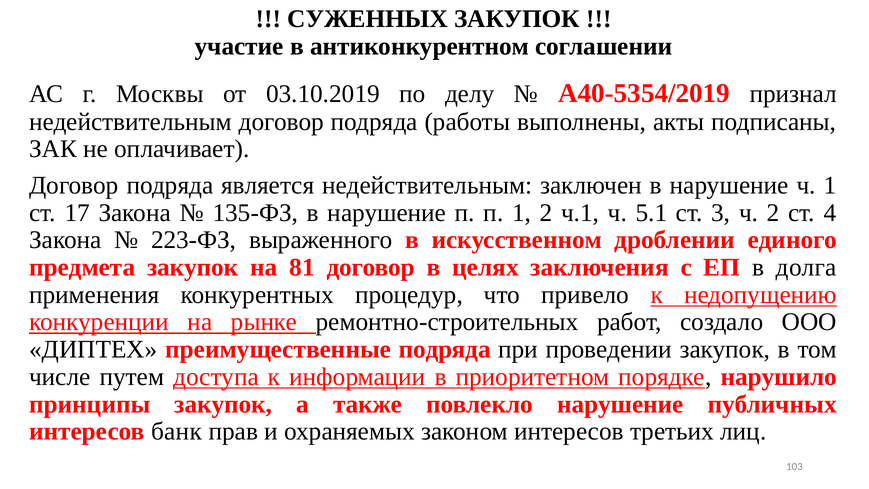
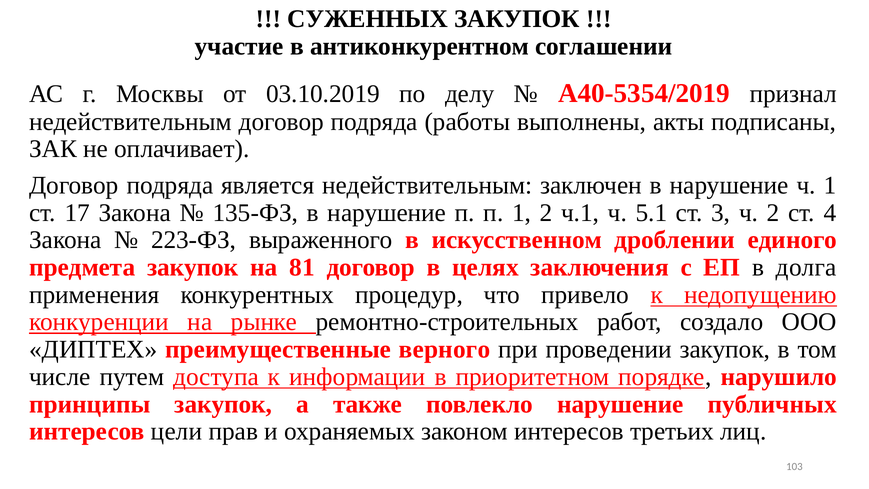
преимущественные подряда: подряда -> верного (445, 349)
банк: банк -> цели (177, 431)
